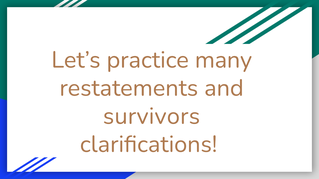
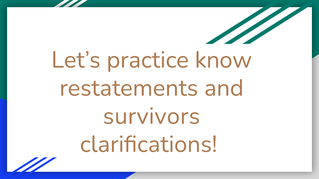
many: many -> know (223, 60)
